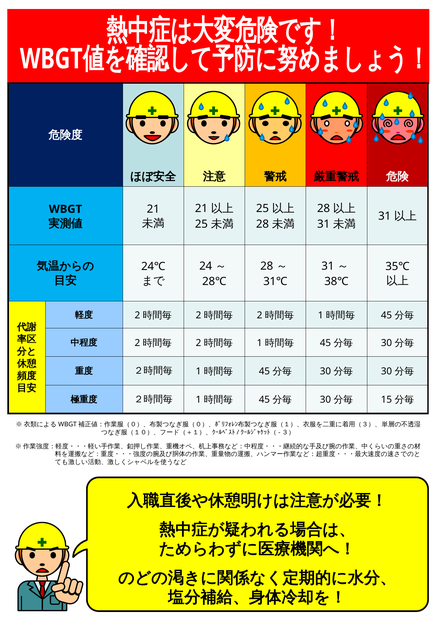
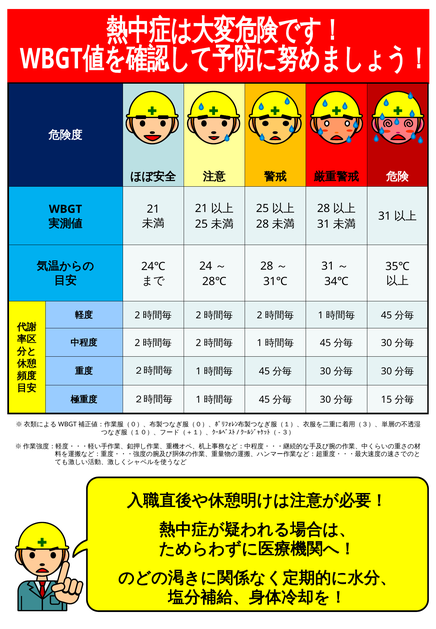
38℃: 38℃ -> 34℃ (336, 282)
